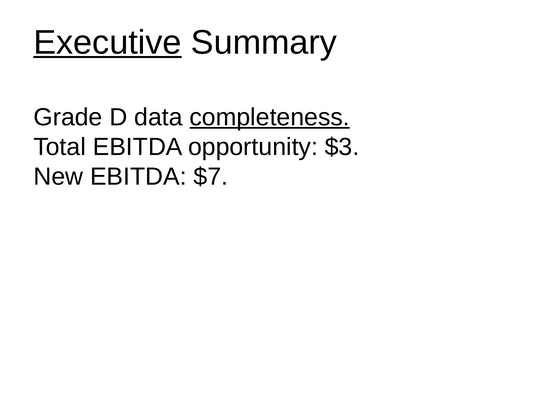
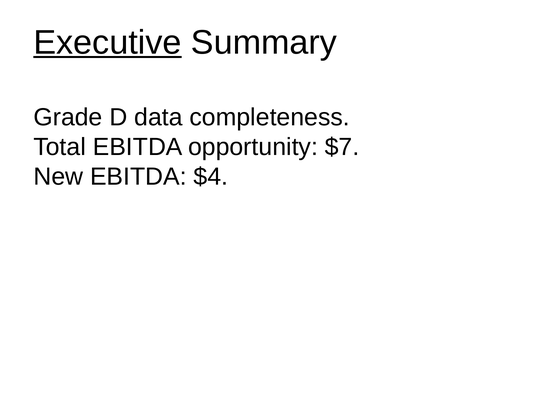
completeness underline: present -> none (270, 117)
$3: $3 -> $7 (342, 147)
$7: $7 -> $4 (211, 177)
